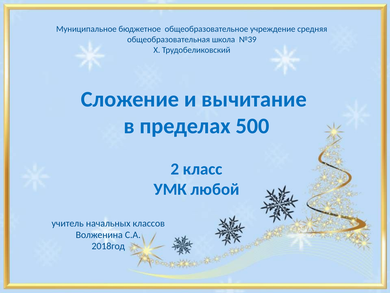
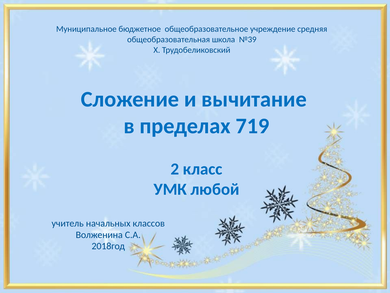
500: 500 -> 719 (252, 126)
